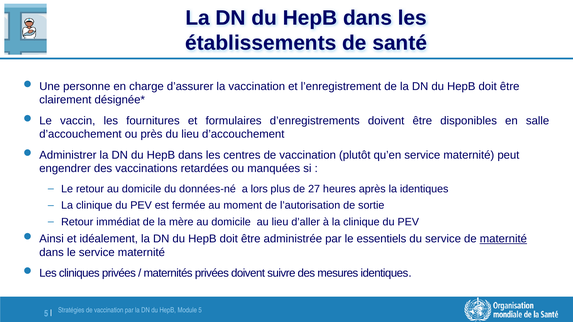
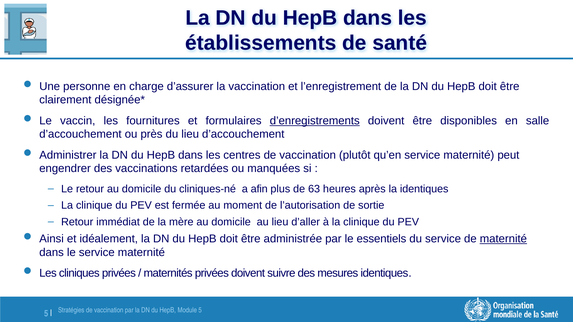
d’enregistrements underline: none -> present (315, 121)
données-né: données-né -> cliniques-né (208, 189)
lors: lors -> afin (259, 189)
27: 27 -> 63 (314, 189)
